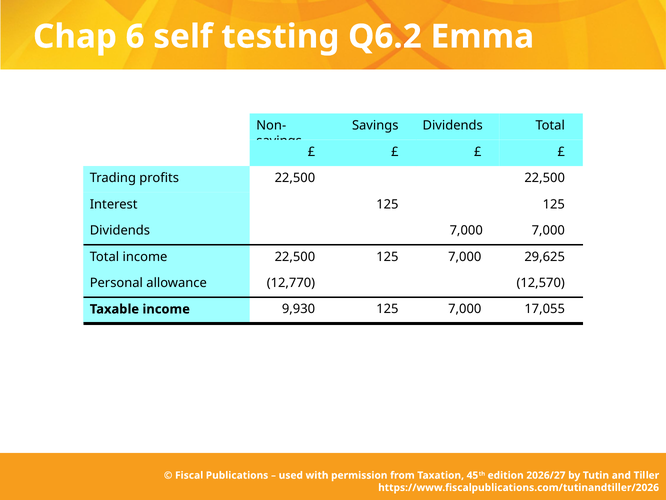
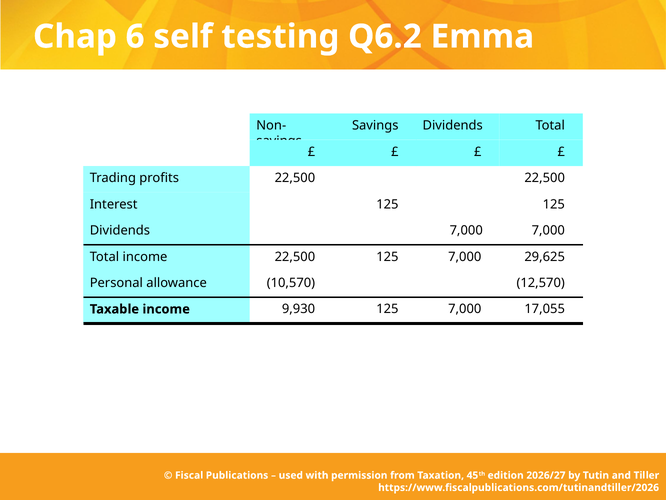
12,770: 12,770 -> 10,570 (291, 283)
